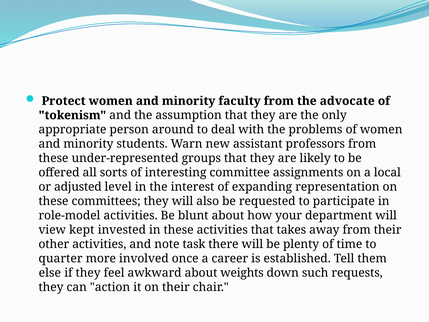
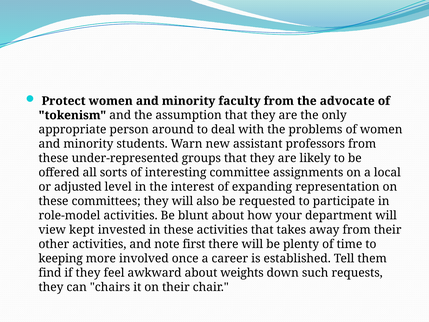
task: task -> first (194, 244)
quarter: quarter -> keeping (61, 258)
else: else -> find (50, 273)
action: action -> chairs (110, 287)
